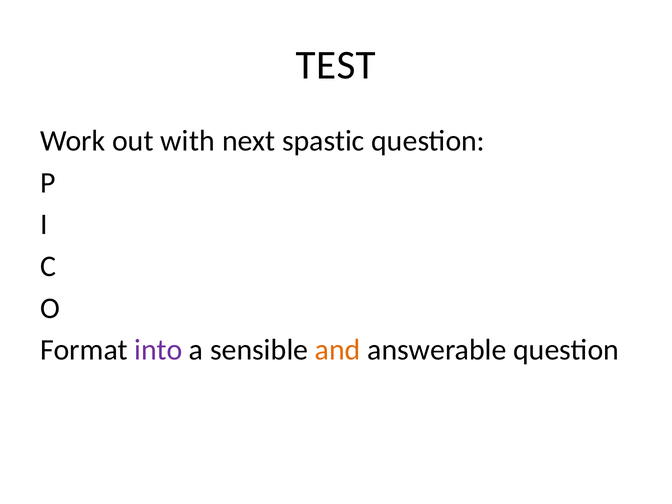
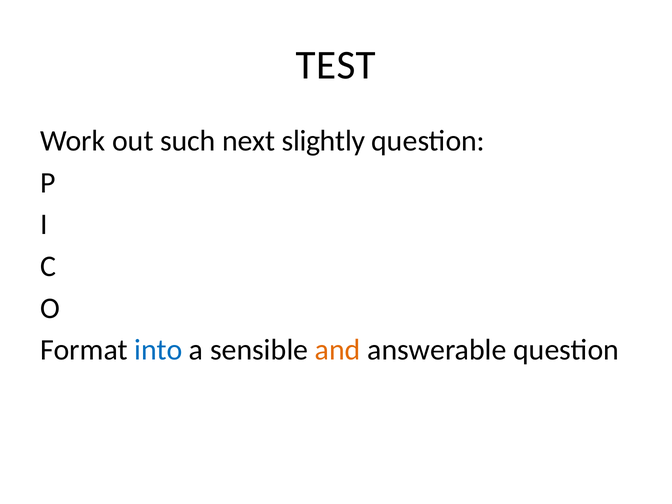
with: with -> such (188, 141)
spastic: spastic -> slightly (323, 141)
into colour: purple -> blue (158, 350)
